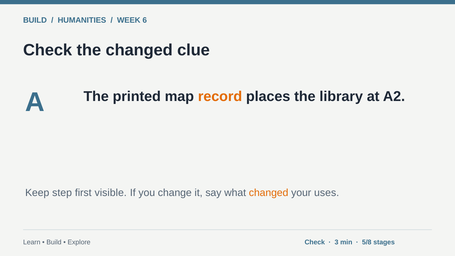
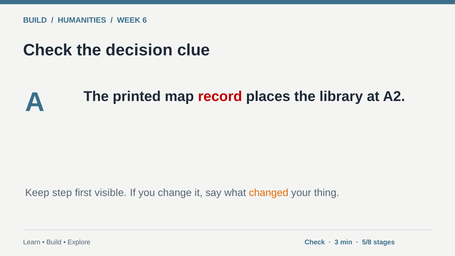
the changed: changed -> decision (139, 50)
record colour: orange -> red (220, 97)
uses: uses -> thing (327, 193)
